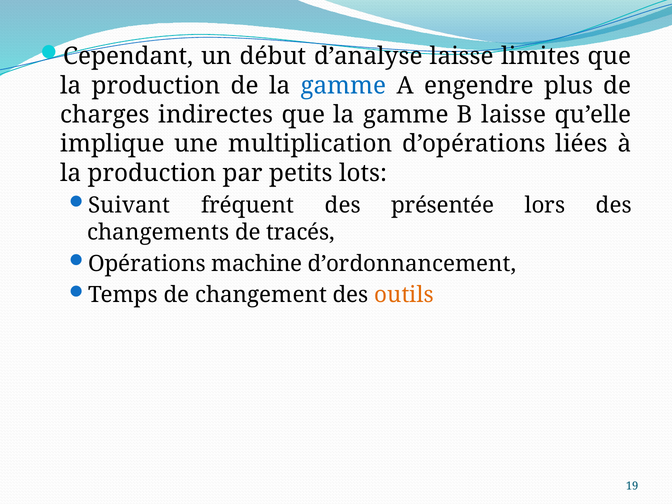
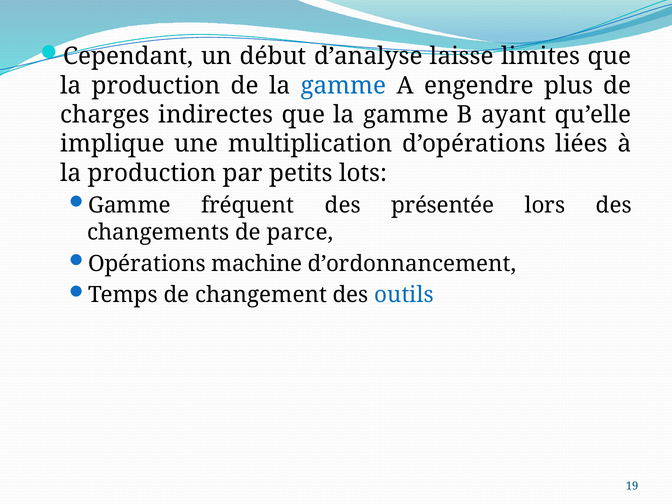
B laisse: laisse -> ayant (514, 115)
Suivant: Suivant -> Gamme (129, 205)
tracés: tracés -> parce (300, 232)
outils colour: orange -> blue (404, 295)
